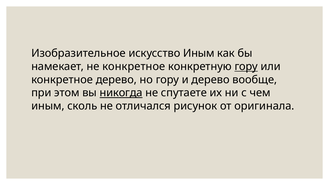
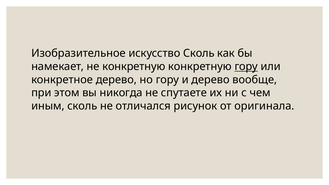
искусство Иным: Иным -> Сколь (199, 53)
не конкретное: конкретное -> конкретную (134, 67)
никогда underline: present -> none (121, 93)
